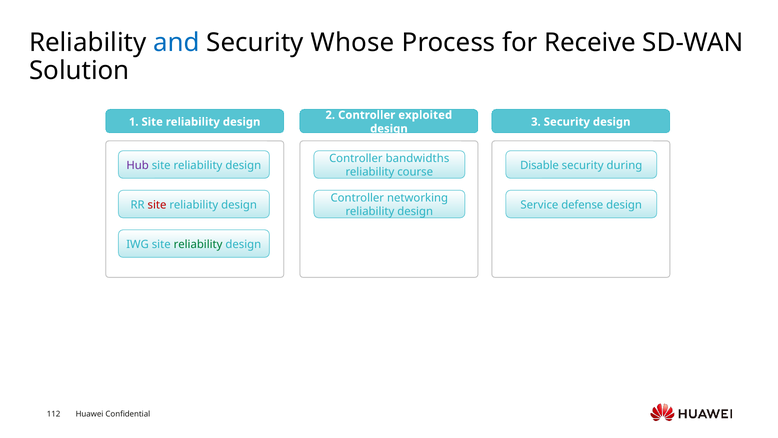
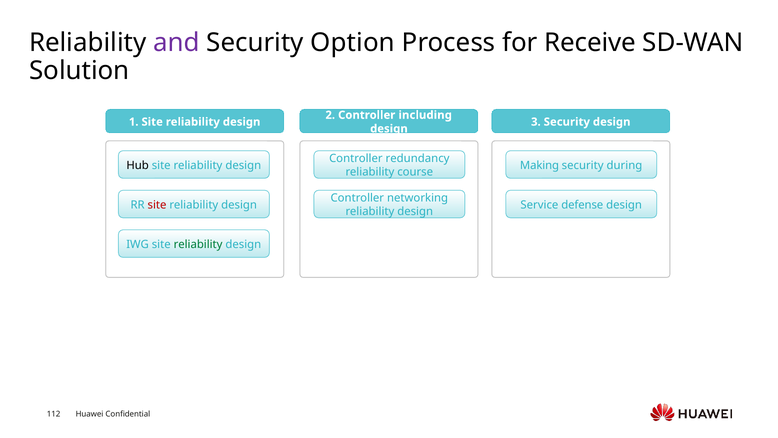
and colour: blue -> purple (176, 42)
Whose: Whose -> Option (353, 42)
exploited: exploited -> including (425, 115)
bandwidths: bandwidths -> redundancy (418, 158)
Hub colour: purple -> black (138, 165)
Disable: Disable -> Making (540, 165)
